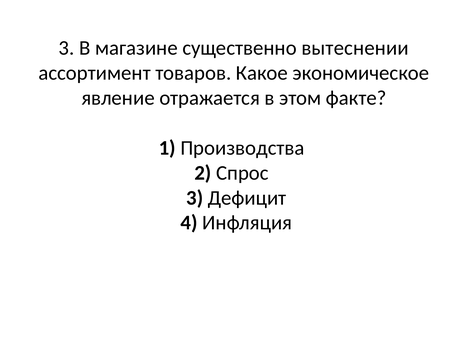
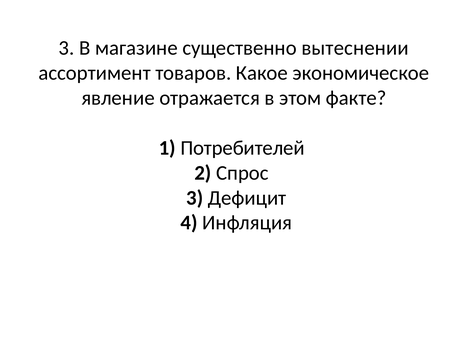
Производства: Производства -> Потребителей (242, 148)
